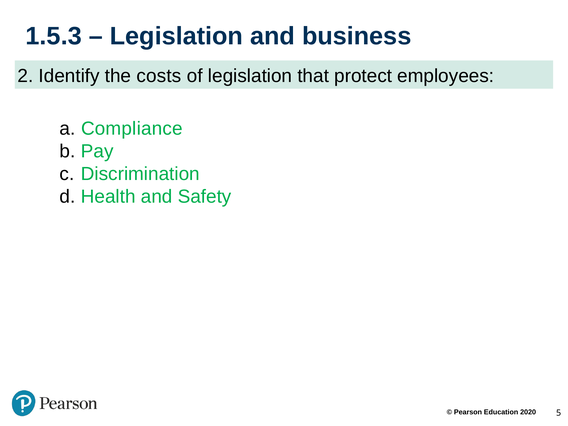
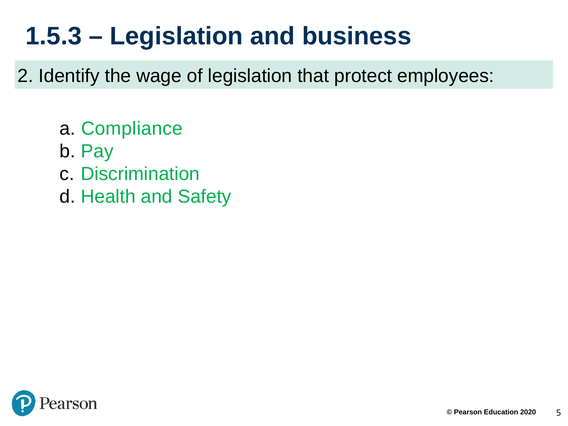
costs: costs -> wage (159, 76)
